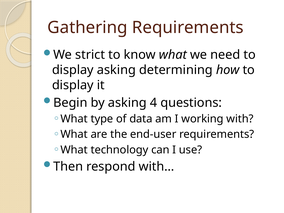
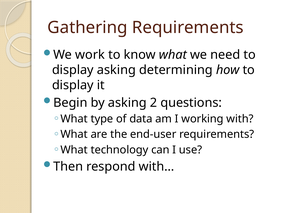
strict: strict -> work (90, 55)
4: 4 -> 2 (154, 103)
